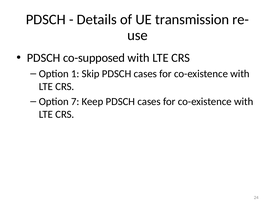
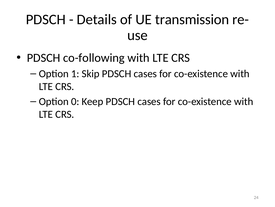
co-supposed: co-supposed -> co-following (94, 58)
7: 7 -> 0 (75, 101)
